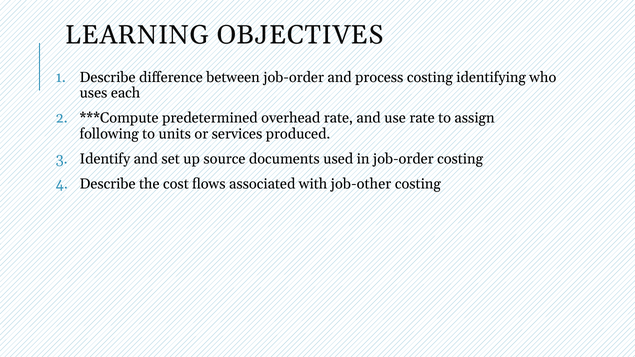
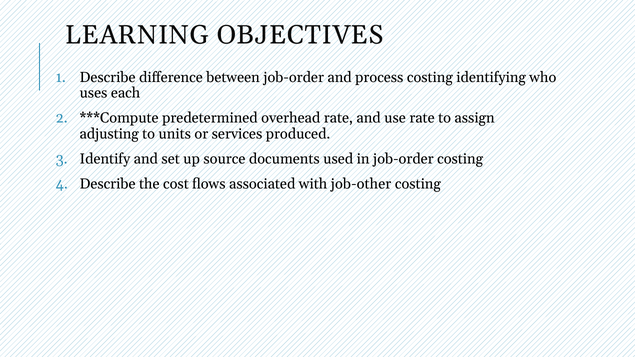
following: following -> adjusting (109, 134)
